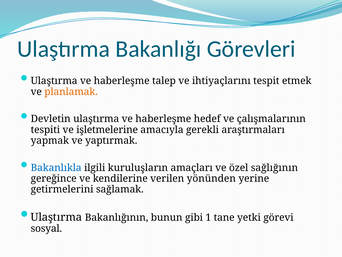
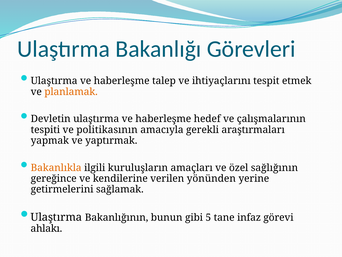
işletmelerine: işletmelerine -> politikasının (107, 129)
Bakanlıkla colour: blue -> orange (56, 167)
1: 1 -> 5 (208, 217)
yetki: yetki -> infaz (249, 217)
sosyal: sosyal -> ahlakı (46, 228)
